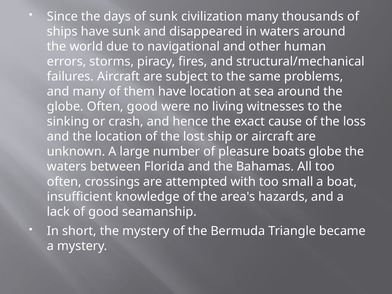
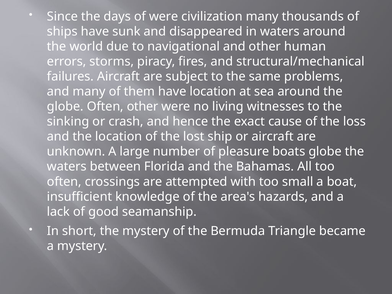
of sunk: sunk -> were (164, 16)
Often good: good -> other (143, 107)
